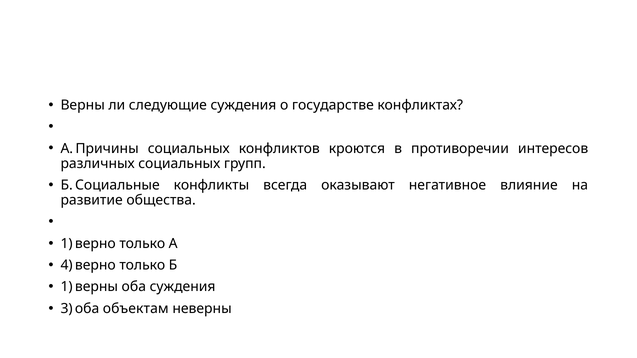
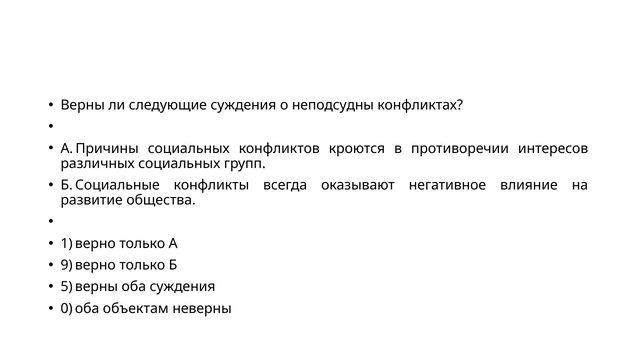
государстве: государстве -> неподсудны (333, 105)
4: 4 -> 9 (67, 265)
1: 1 -> 5 (67, 287)
3: 3 -> 0 (67, 309)
